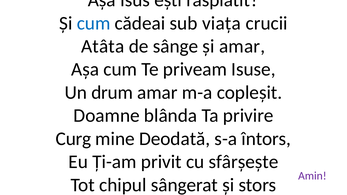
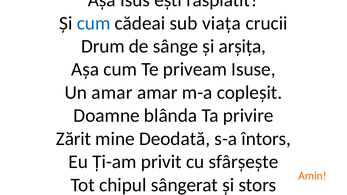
Atâta: Atâta -> Drum (103, 46)
și amar: amar -> arșița (242, 46)
Un drum: drum -> amar (112, 93)
Curg: Curg -> Zărit (73, 139)
Amin colour: purple -> orange (312, 176)
